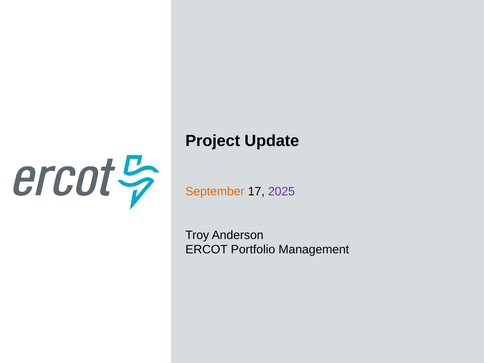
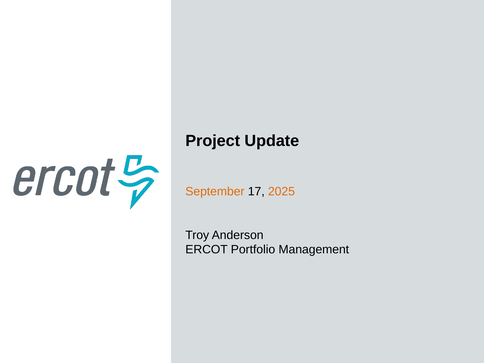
2025 colour: purple -> orange (281, 191)
